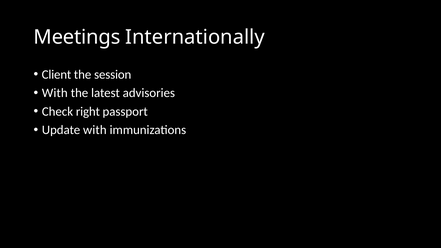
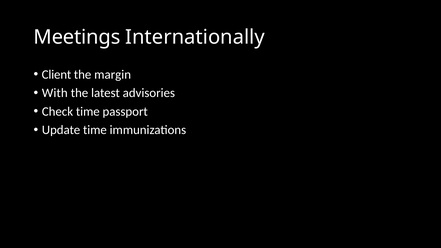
session: session -> margin (113, 75)
Check right: right -> time (88, 112)
Update with: with -> time (95, 130)
